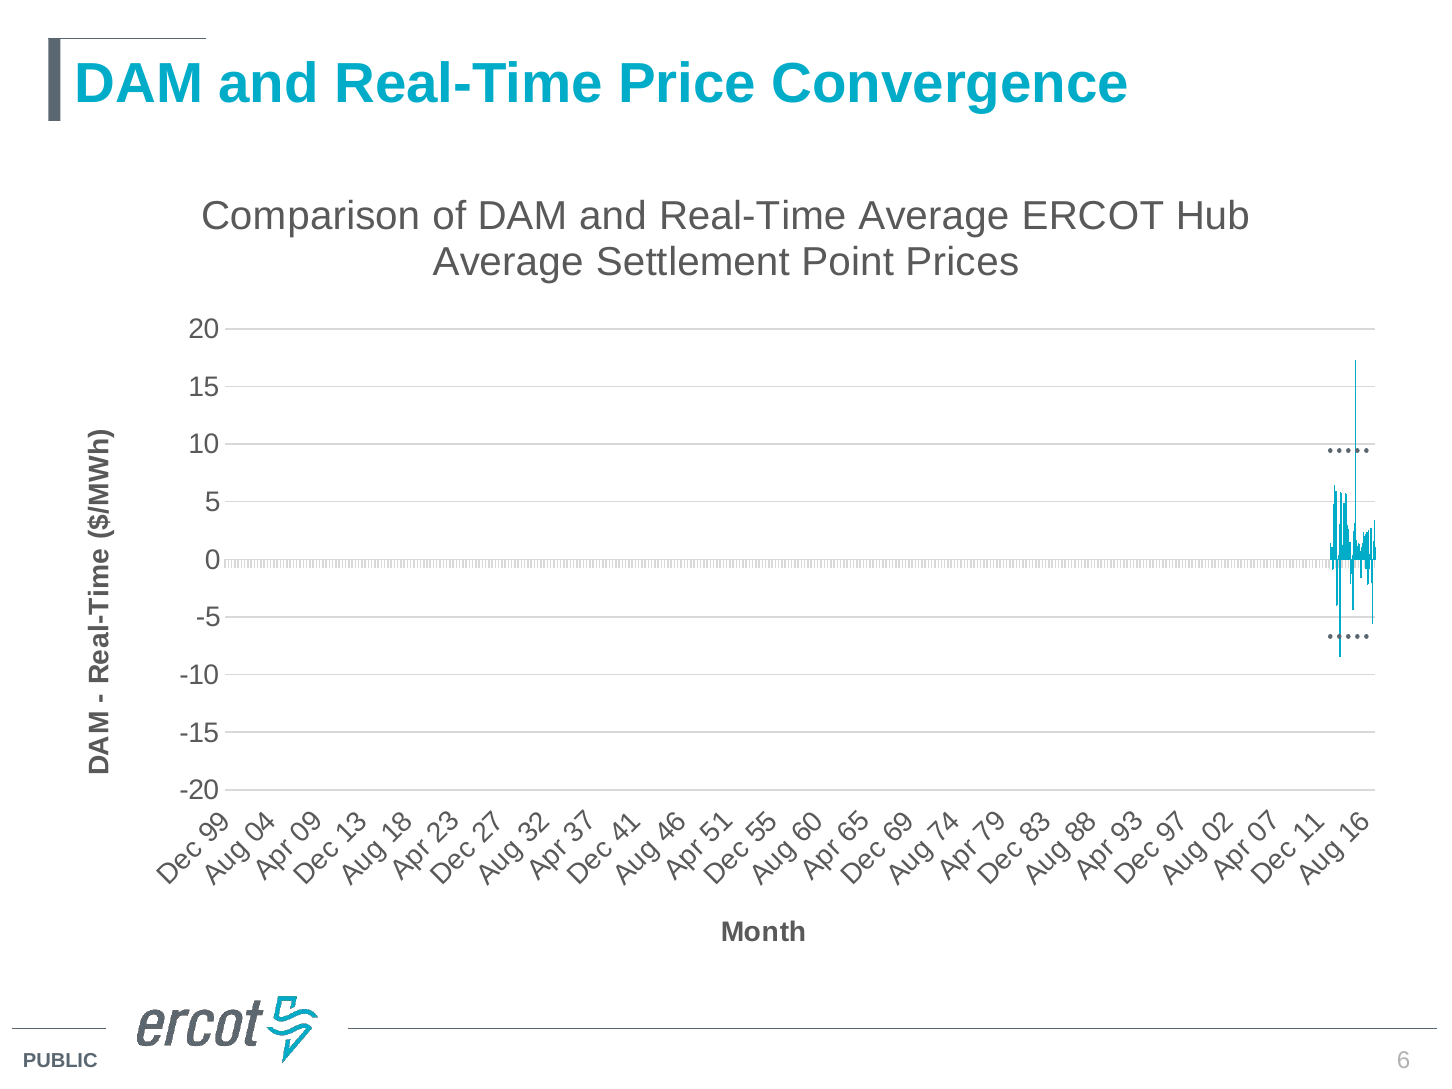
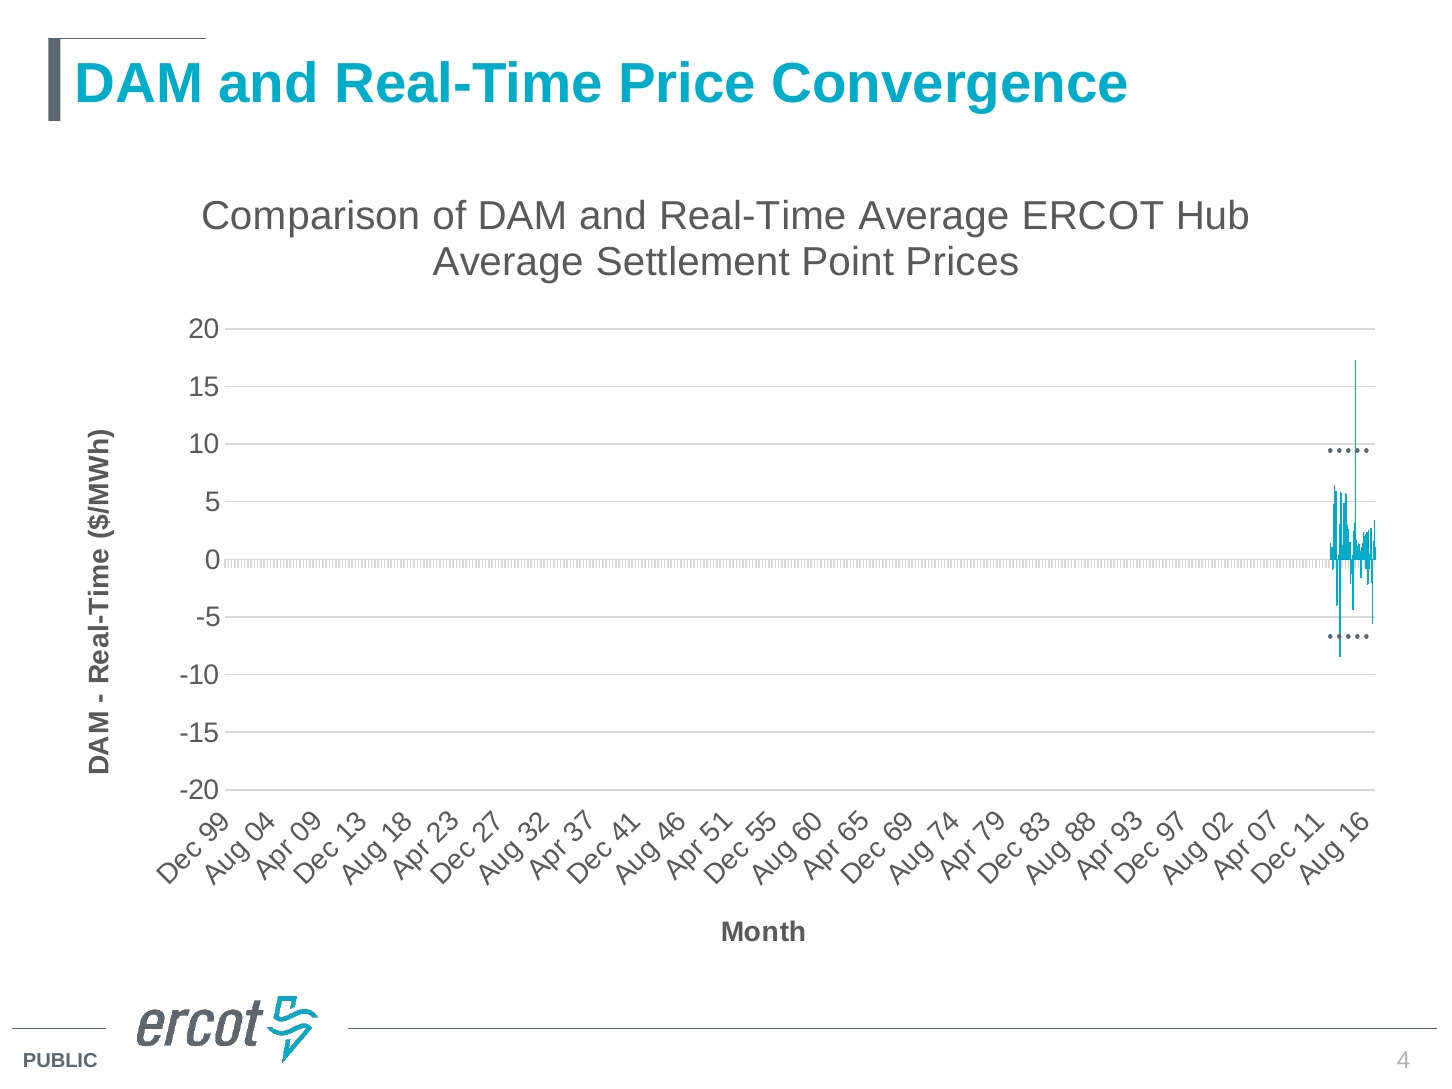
6: 6 -> 4 (1404, 1060)
